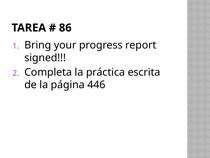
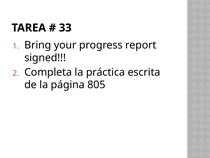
86: 86 -> 33 (65, 28)
446: 446 -> 805 (96, 85)
